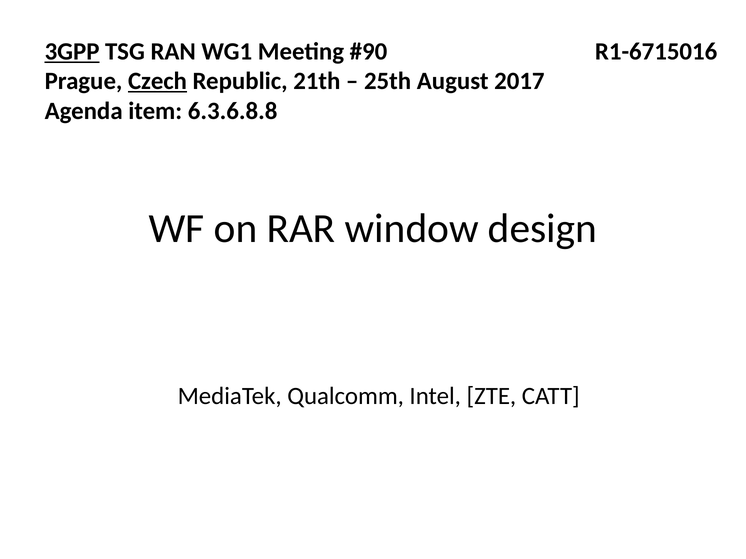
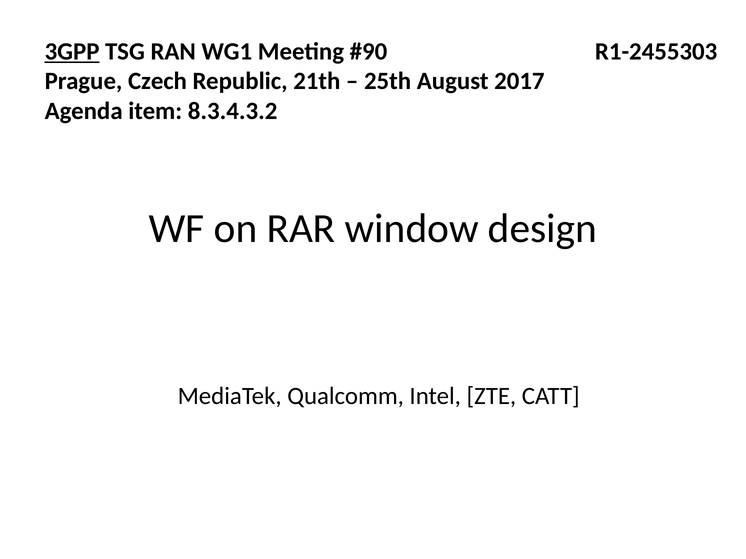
R1-6715016: R1-6715016 -> R1-2455303 (656, 51)
Czech underline: present -> none (158, 81)
6.3.6.8.8: 6.3.6.8.8 -> 8.3.4.3.2 (233, 111)
